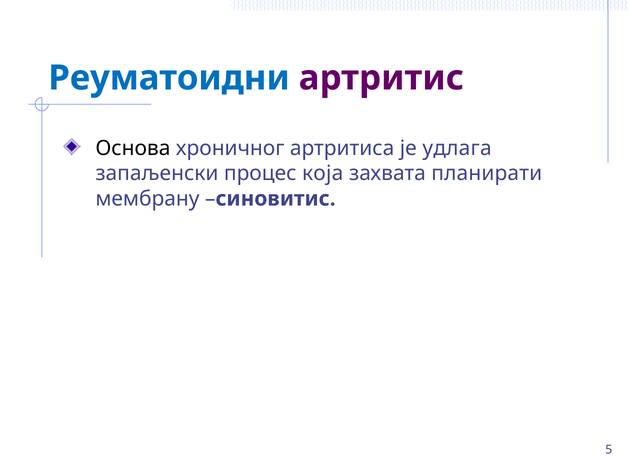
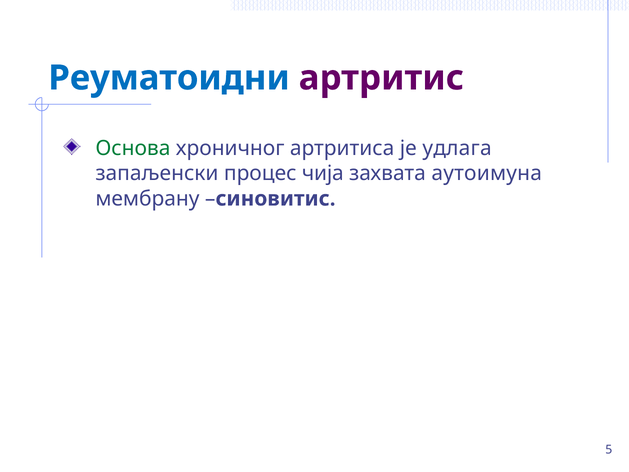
Основа colour: black -> green (133, 148)
која: која -> чија (323, 173)
планирати: планирати -> аутоимуна (487, 173)
